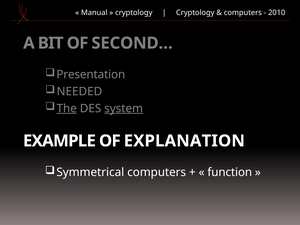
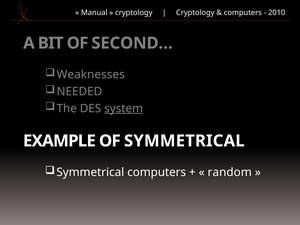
Presentation: Presentation -> Weaknesses (91, 75)
The underline: present -> none (67, 108)
OF EXPLANATION: EXPLANATION -> SYMMETRICAL (184, 141)
function: function -> random (230, 172)
